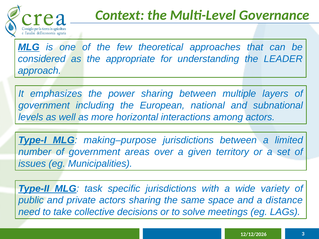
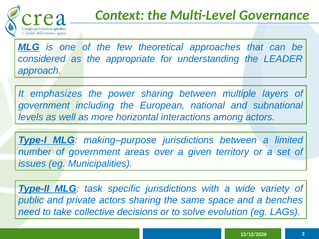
distance: distance -> benches (284, 200)
meetings: meetings -> evolution (228, 212)
